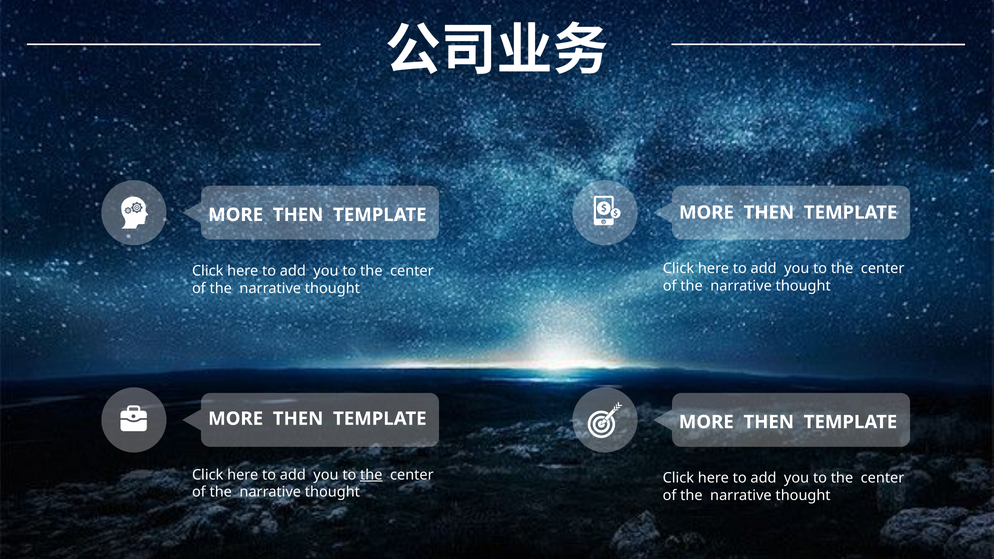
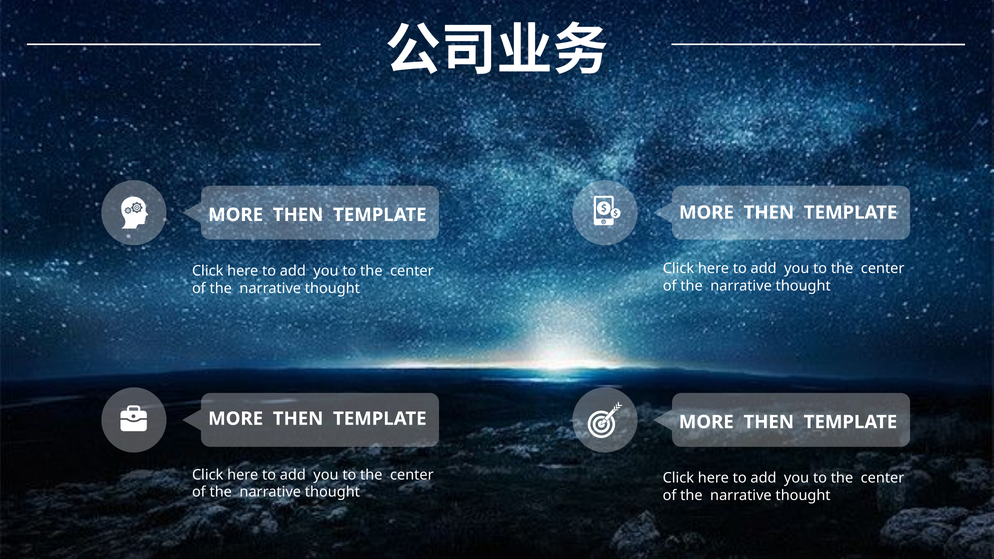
the underline: present -> none (371, 475)
